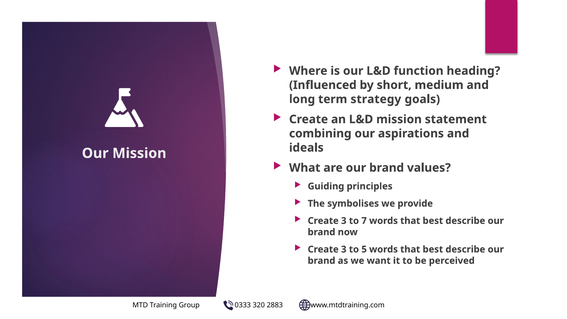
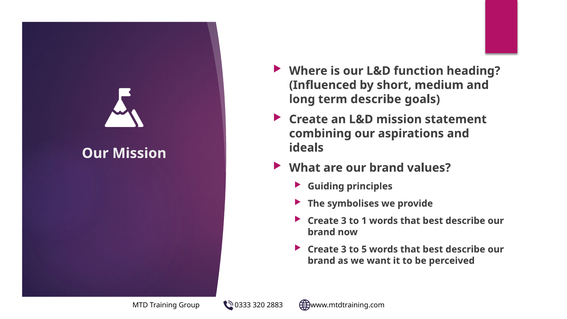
term strategy: strategy -> describe (376, 99)
7: 7 -> 1 (364, 221)
